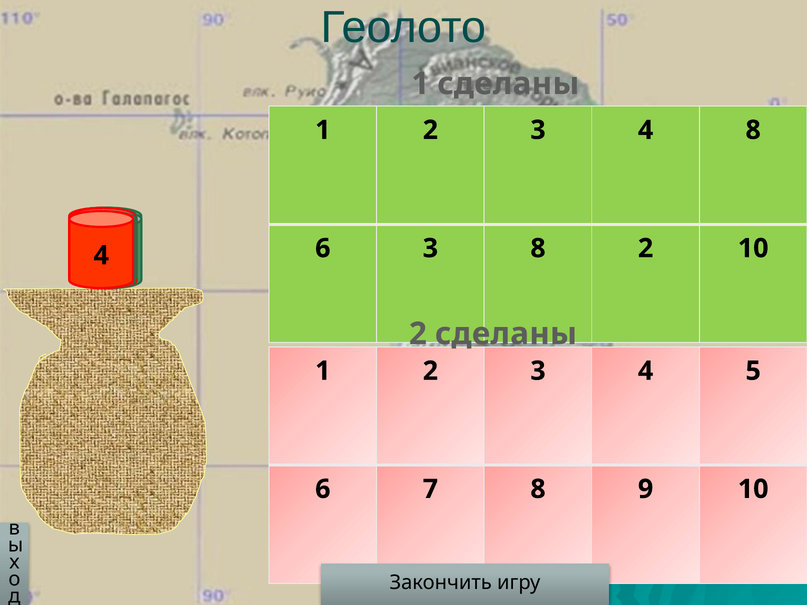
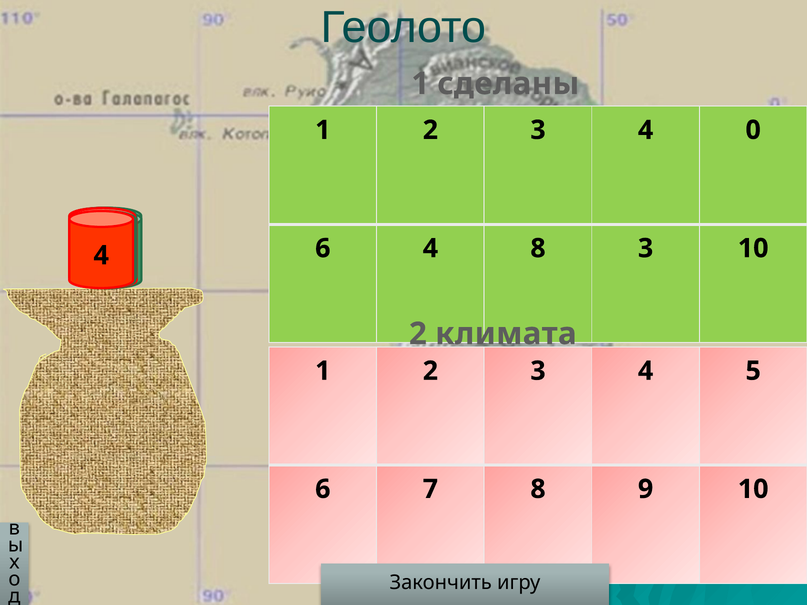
4 8: 8 -> 0 (753, 130)
6 3: 3 -> 4 (430, 248)
8 2: 2 -> 3 (646, 248)
2 сделаны: сделаны -> климата (506, 334)
